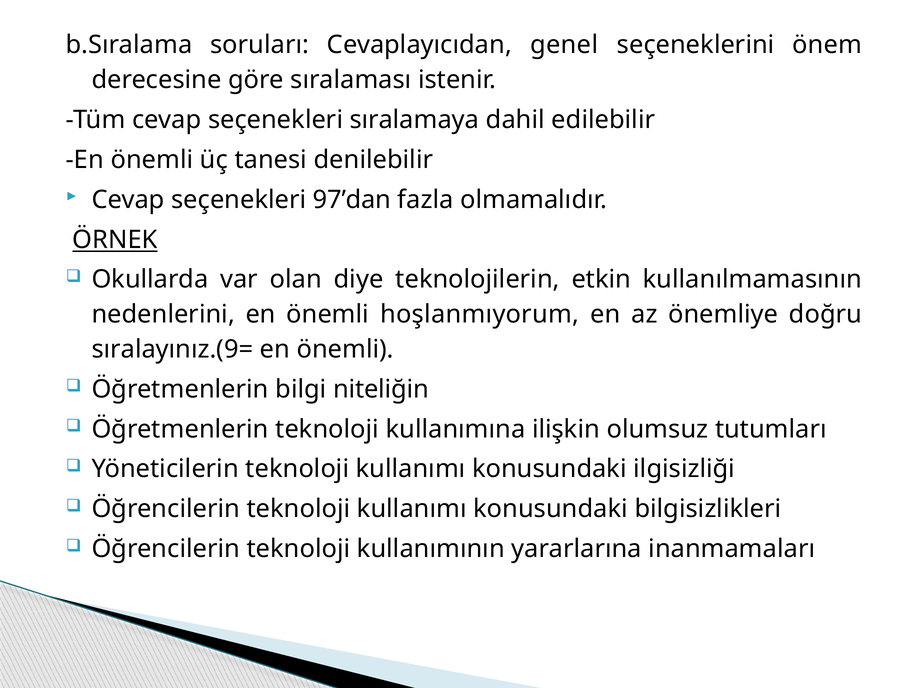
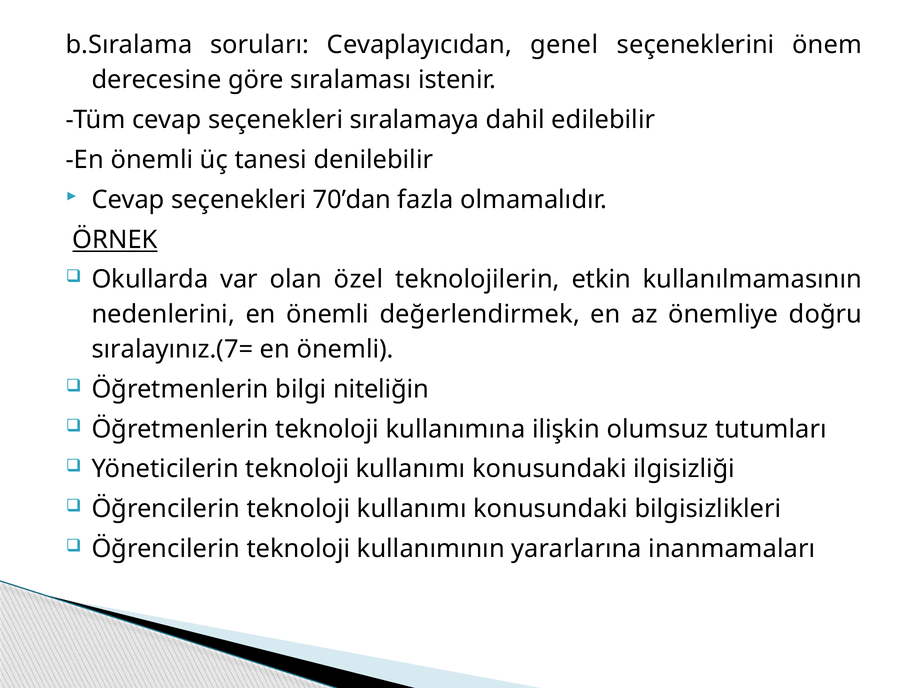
97’dan: 97’dan -> 70’dan (352, 200)
diye: diye -> özel (359, 279)
hoşlanmıyorum: hoşlanmıyorum -> değerlendirmek (480, 314)
sıralayınız.(9=: sıralayınız.(9= -> sıralayınız.(7= (172, 349)
